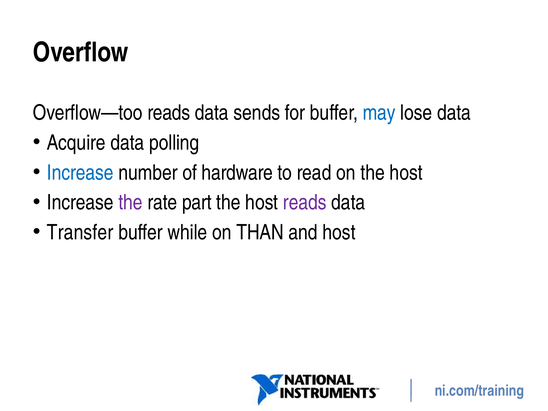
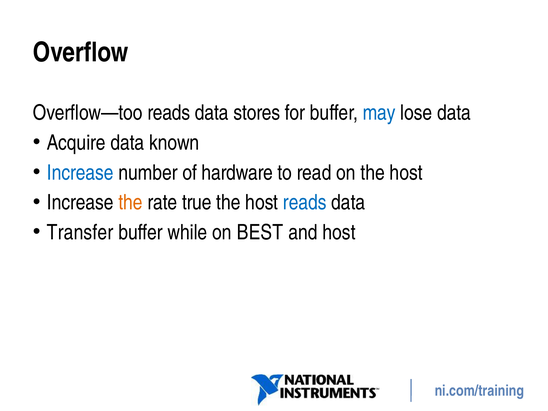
sends: sends -> stores (257, 113)
polling: polling -> known (174, 143)
the colour: purple -> orange (131, 203)
part: part -> true (197, 203)
reads colour: purple -> blue (305, 203)
THAN: THAN -> BEST (260, 232)
